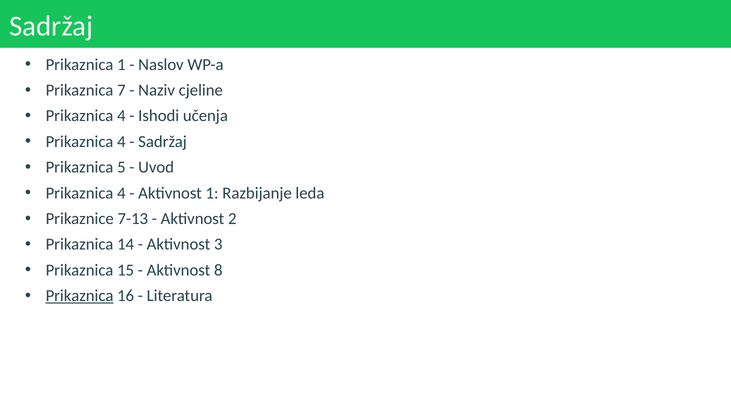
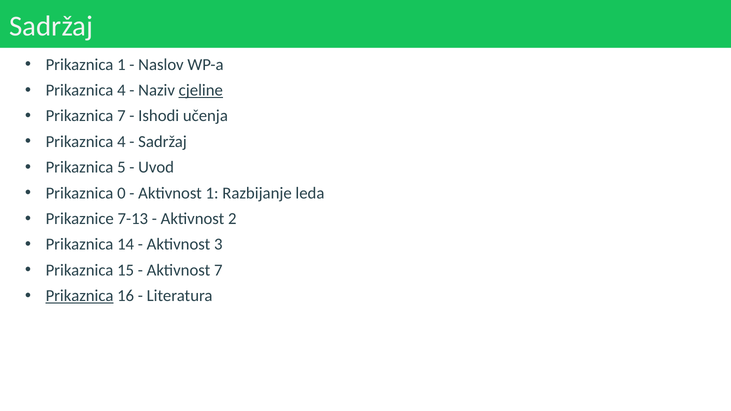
7: 7 -> 4 (121, 90)
cjeline underline: none -> present (201, 90)
4: 4 -> 7 (121, 116)
4: 4 -> 0 (121, 193)
Aktivnost 8: 8 -> 7 (218, 270)
